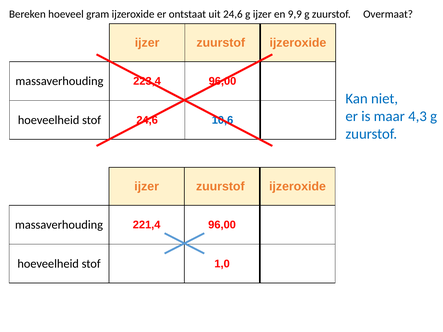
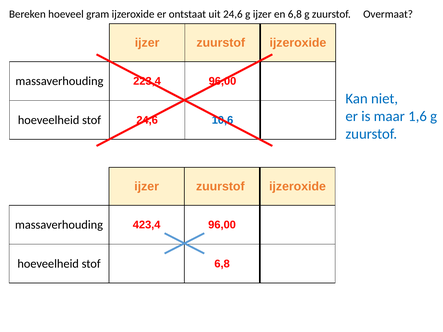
en 9,9: 9,9 -> 6,8 (295, 14)
4,3: 4,3 -> 1,6 (418, 116)
221,4: 221,4 -> 423,4 (147, 225)
stof 1,0: 1,0 -> 6,8 (222, 264)
